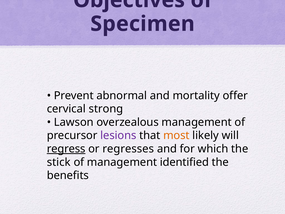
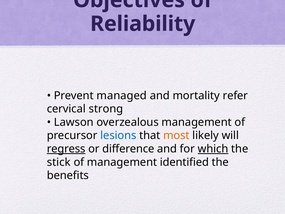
Specimen: Specimen -> Reliability (143, 24)
abnormal: abnormal -> managed (122, 95)
offer: offer -> refer (235, 95)
lesions colour: purple -> blue (118, 135)
regresses: regresses -> difference (128, 149)
which underline: none -> present (213, 149)
